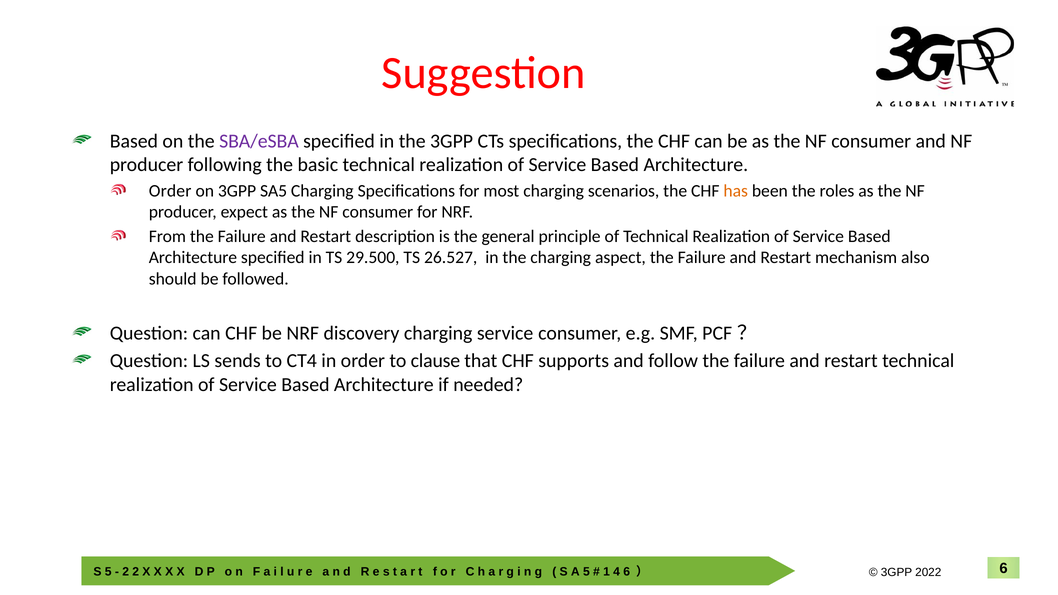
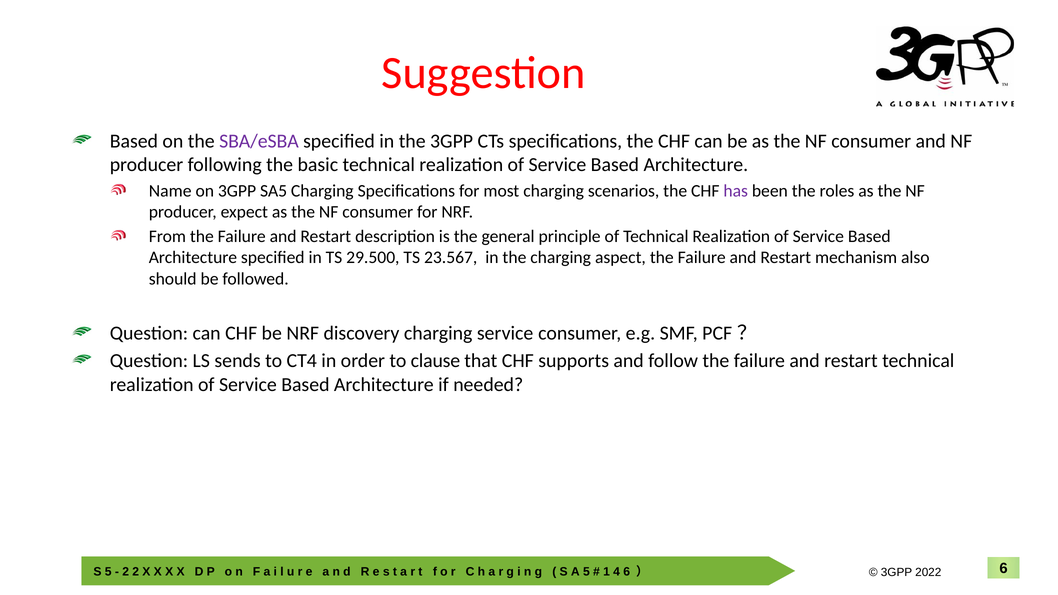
Order: Order -> Name (170, 191)
has colour: orange -> purple (736, 191)
26.527: 26.527 -> 23.567 (451, 258)
